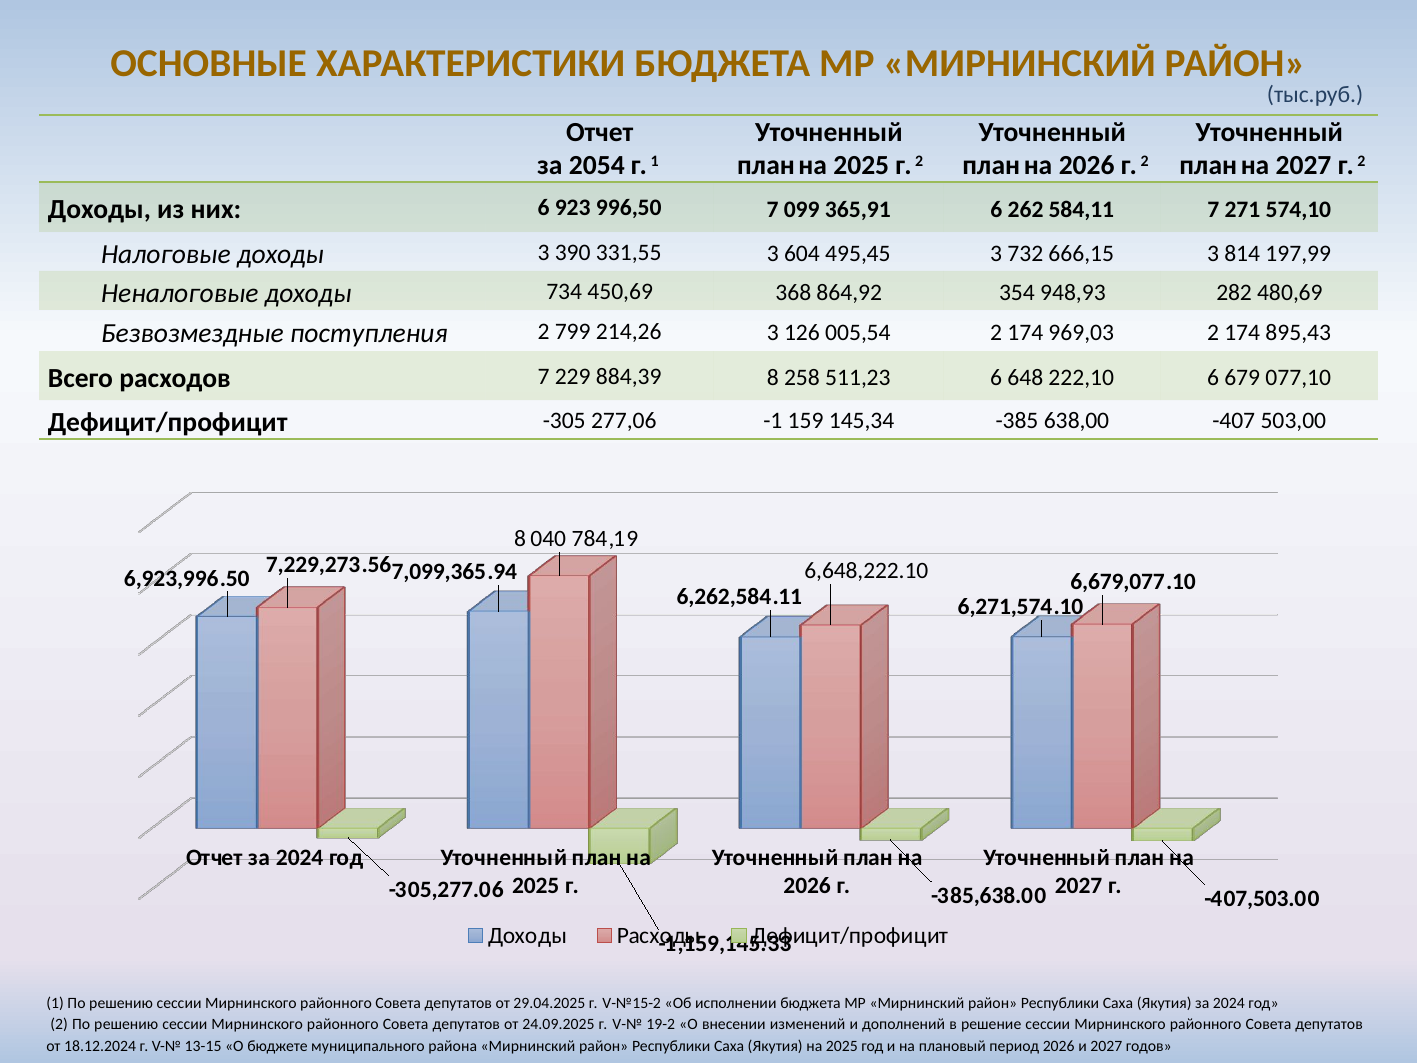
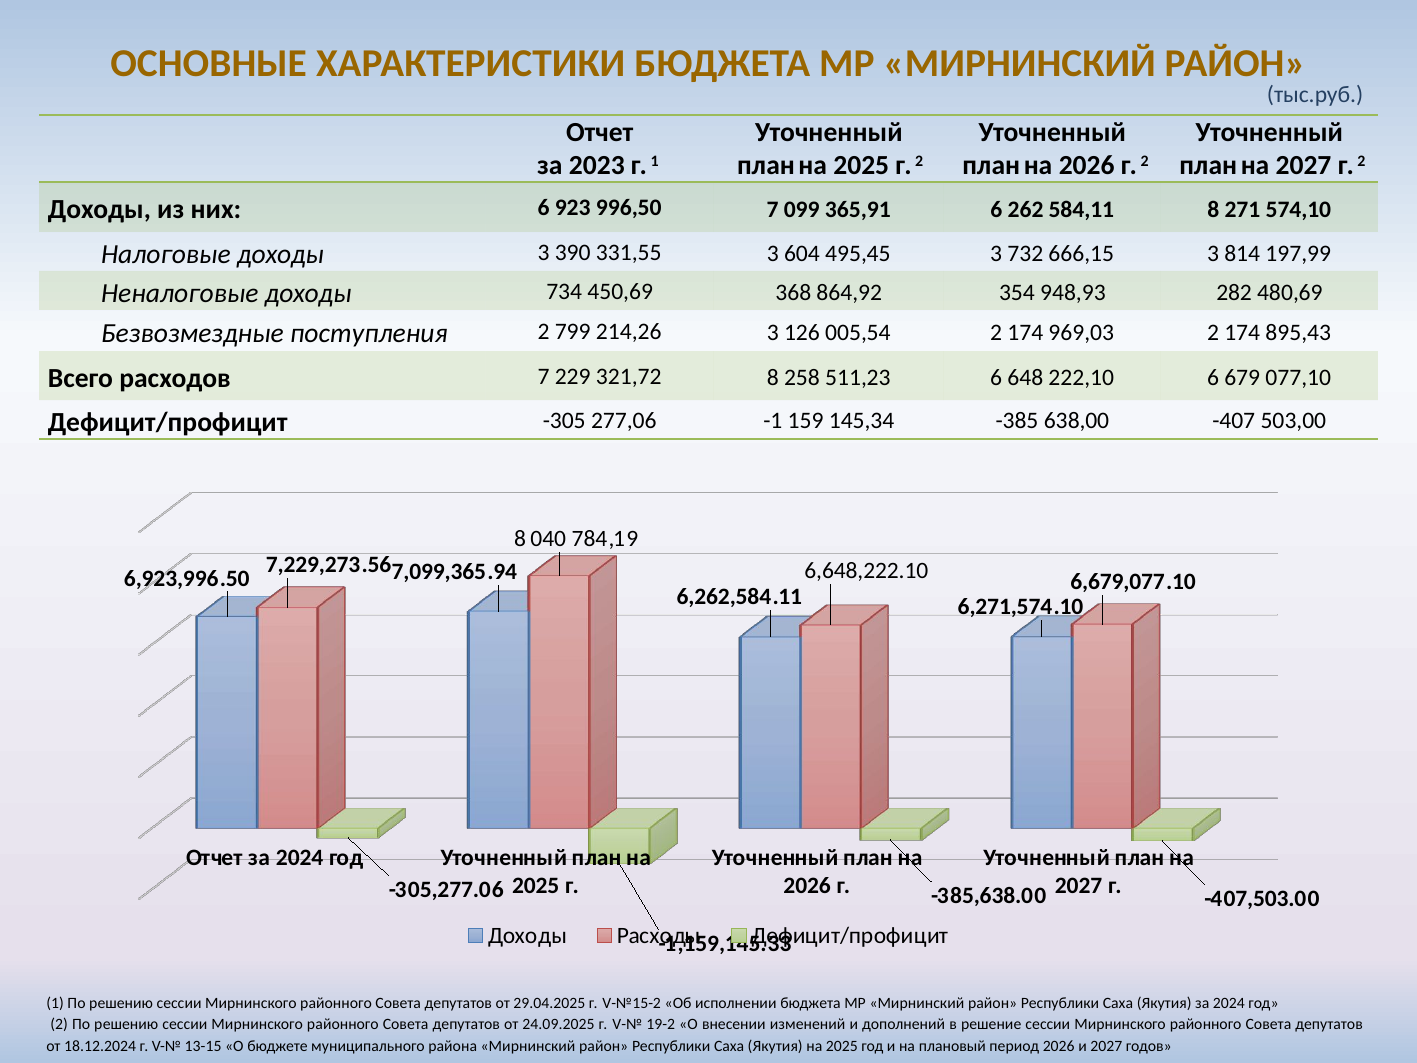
2054: 2054 -> 2023 (597, 165)
584,11 7: 7 -> 8 (1213, 209)
884,39: 884,39 -> 321,72 (629, 377)
